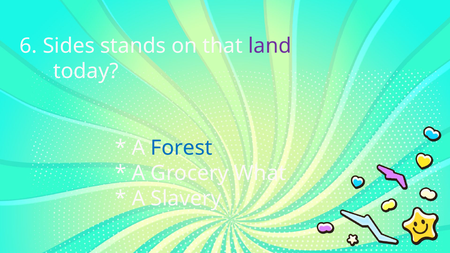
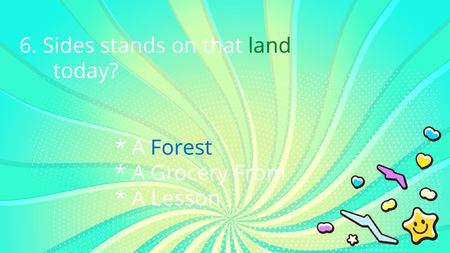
land colour: purple -> green (270, 46)
What: What -> From (260, 173)
Slavery: Slavery -> Lesson (186, 199)
